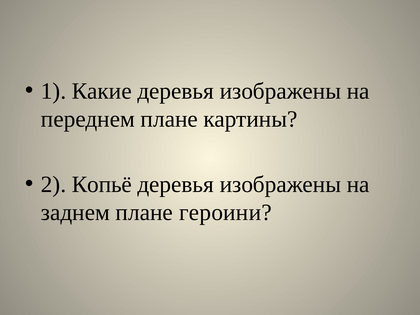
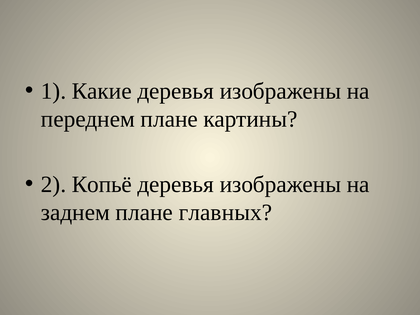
героини: героини -> главных (225, 212)
